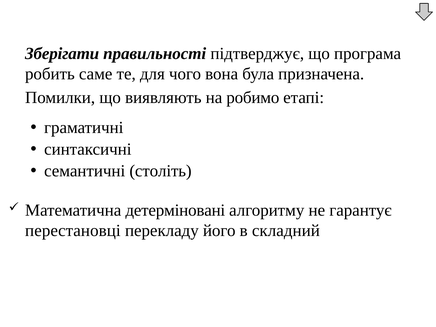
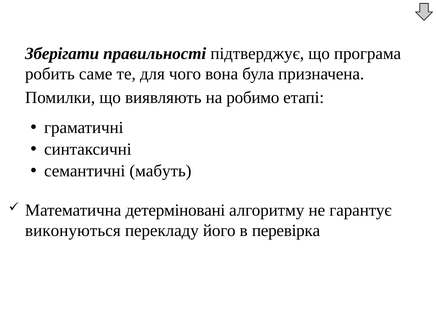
століть: століть -> мабуть (160, 171)
перестановці: перестановці -> виконуються (73, 231)
складний: складний -> перевірка (286, 231)
